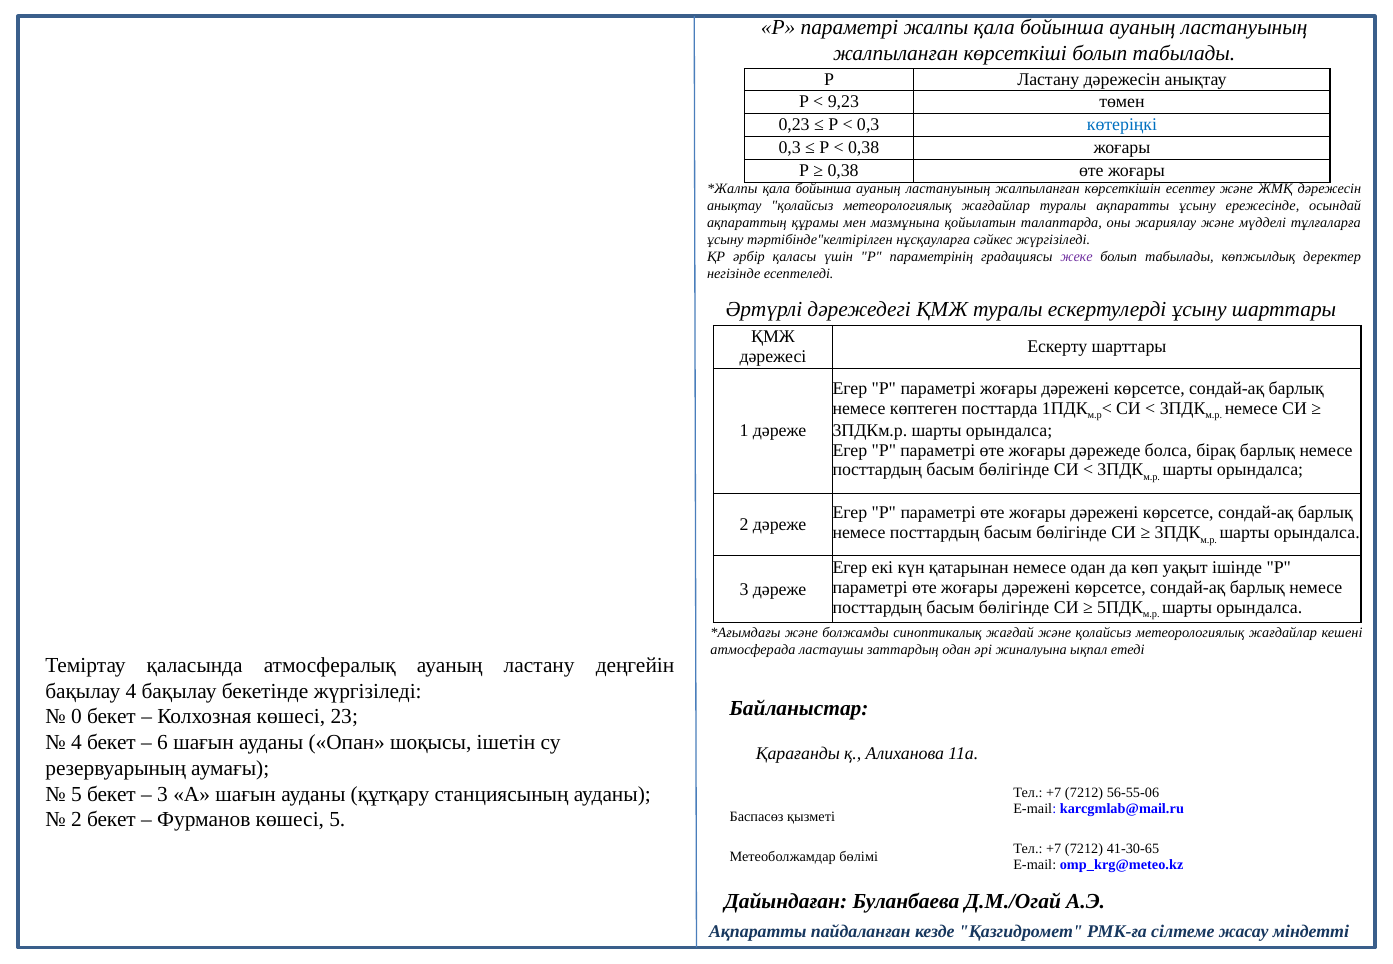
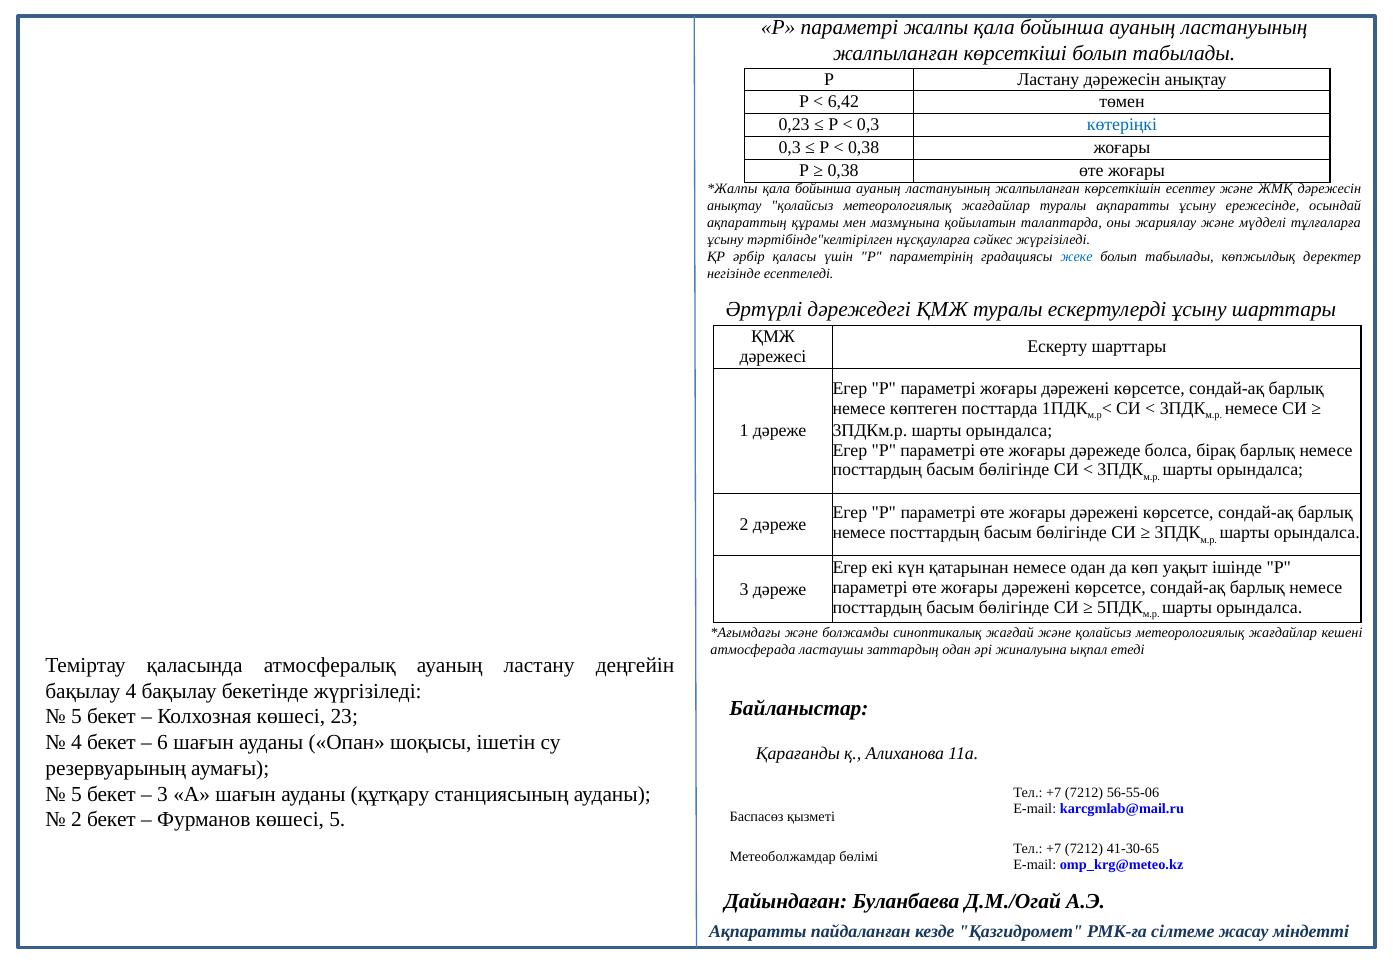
9,23: 9,23 -> 6,42 (843, 101)
жеке colour: purple -> blue (1076, 257)
0: 0 -> 5 (76, 717)
